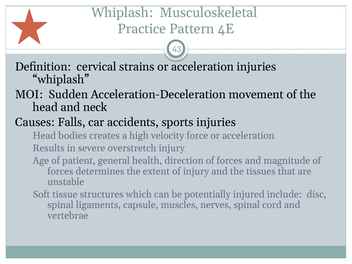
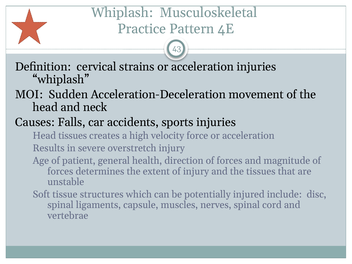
Head bodies: bodies -> tissues (73, 136)
